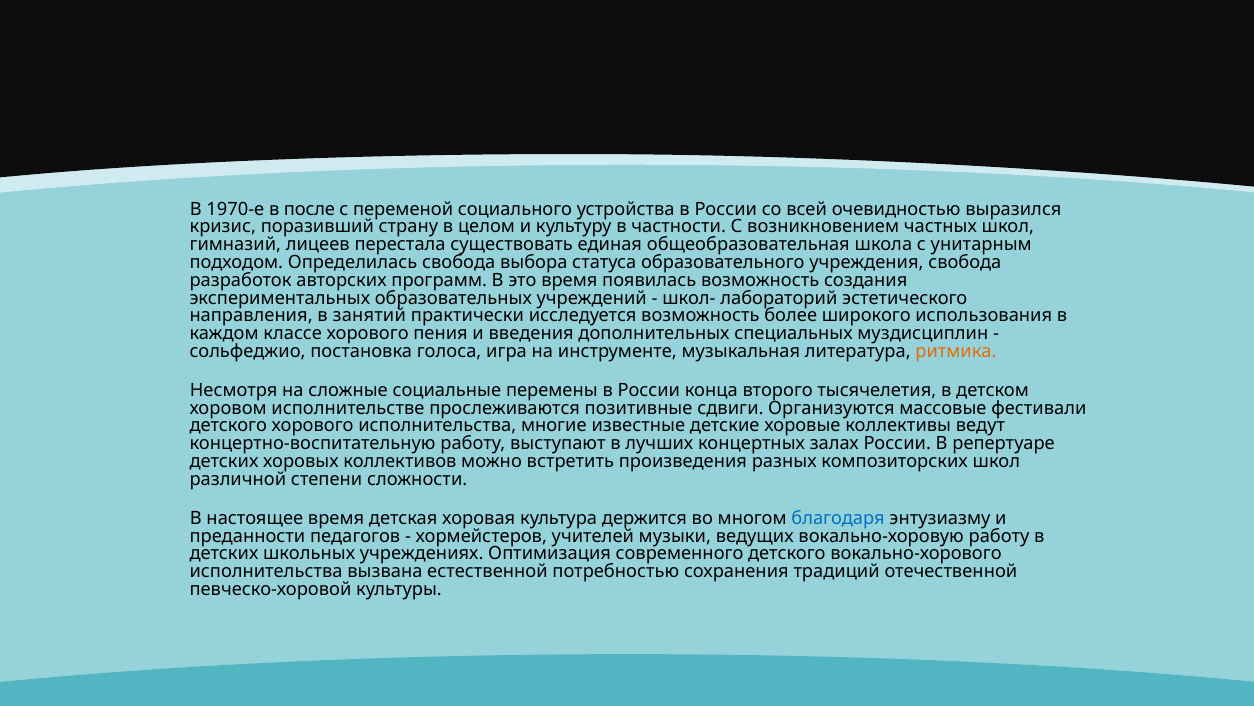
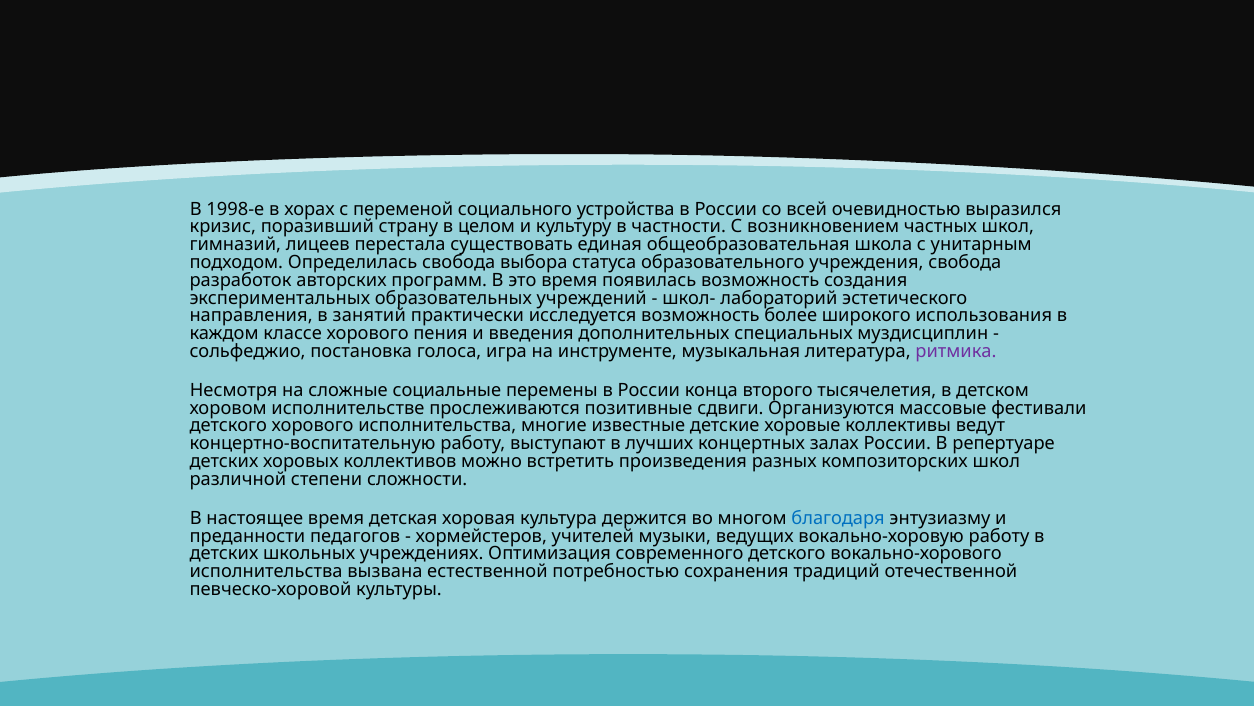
1970-е: 1970-е -> 1998-е (235, 209)
после: после -> хорах (309, 209)
ритмика colour: orange -> purple (956, 351)
